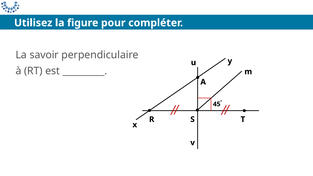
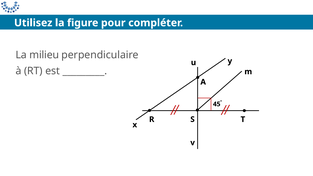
savoir: savoir -> milieu (44, 55)
